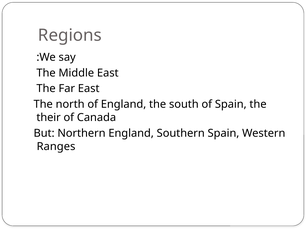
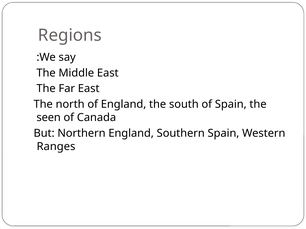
their: their -> seen (49, 118)
